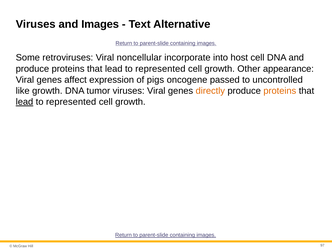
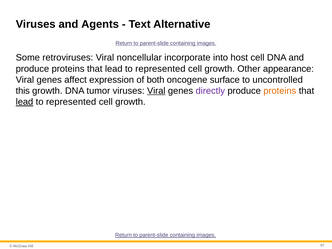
and Images: Images -> Agents (100, 24)
pigs: pigs -> both (156, 80)
passed: passed -> surface (225, 80)
like: like -> this (23, 91)
Viral underline: none -> present (156, 91)
directly colour: orange -> purple (210, 91)
